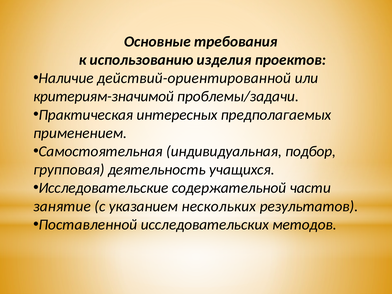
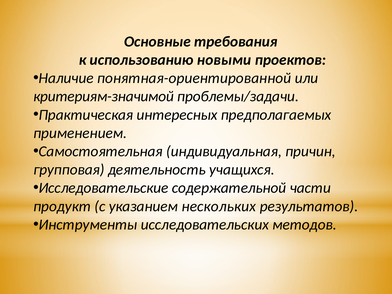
изделия: изделия -> новыми (224, 60)
действий-ориентированной: действий-ориентированной -> понятная-ориентированной (194, 78)
подбор: подбор -> причин (310, 151)
занятие: занятие -> продукт (62, 206)
Поставленной: Поставленной -> Инструменты (88, 225)
